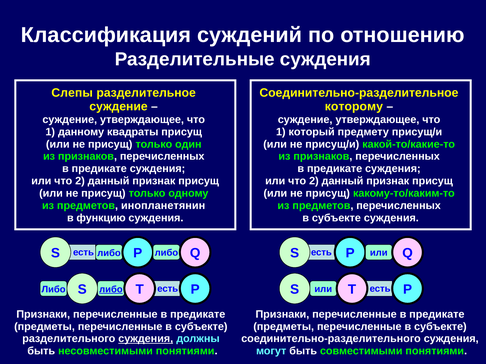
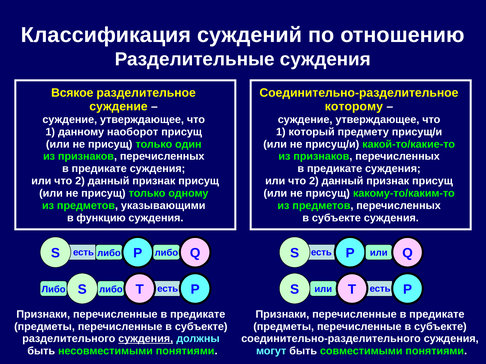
Слепы: Слепы -> Всякое (72, 93)
квадраты: квадраты -> наоборот (133, 132)
инопланетянин: инопланетянин -> указывающими (163, 206)
либо underline: present -> none (111, 290)
